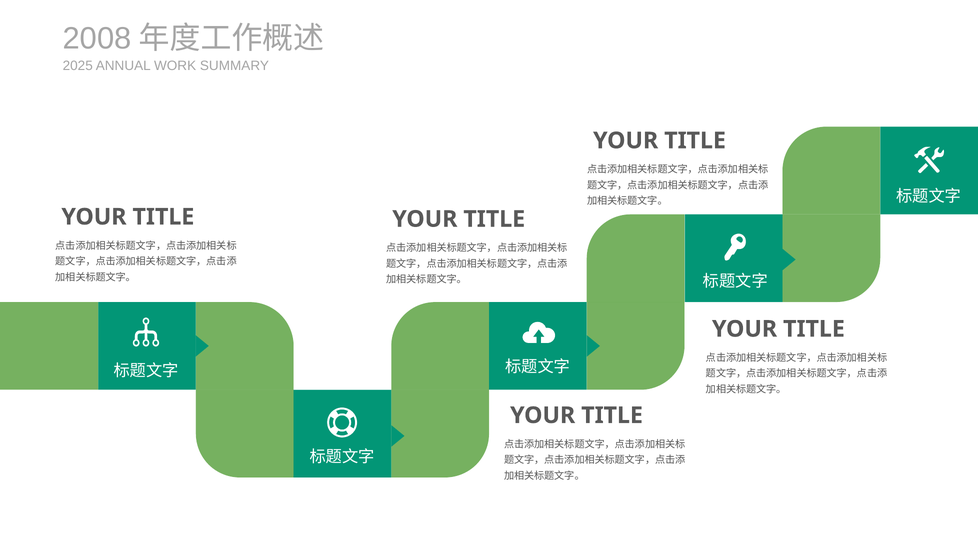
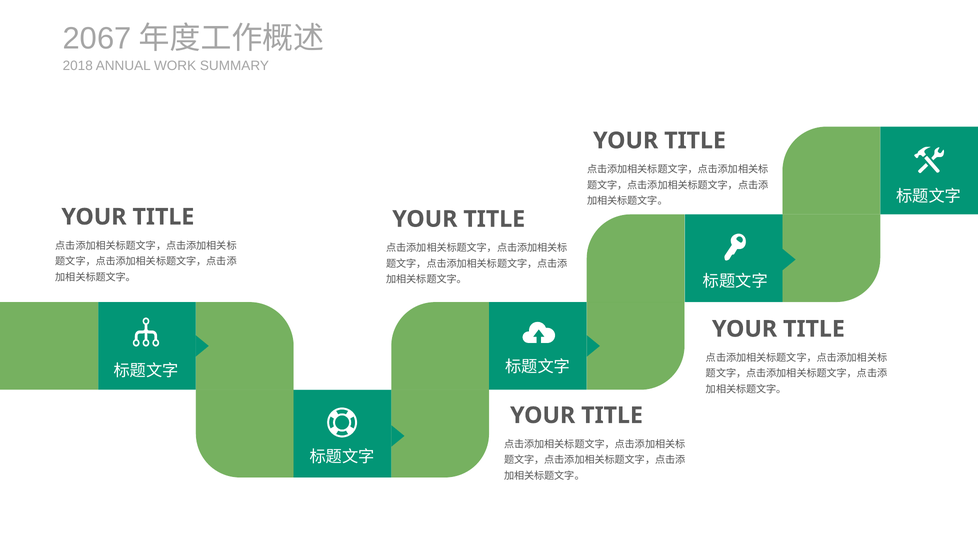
2008: 2008 -> 2067 (97, 39)
2025: 2025 -> 2018 (78, 66)
